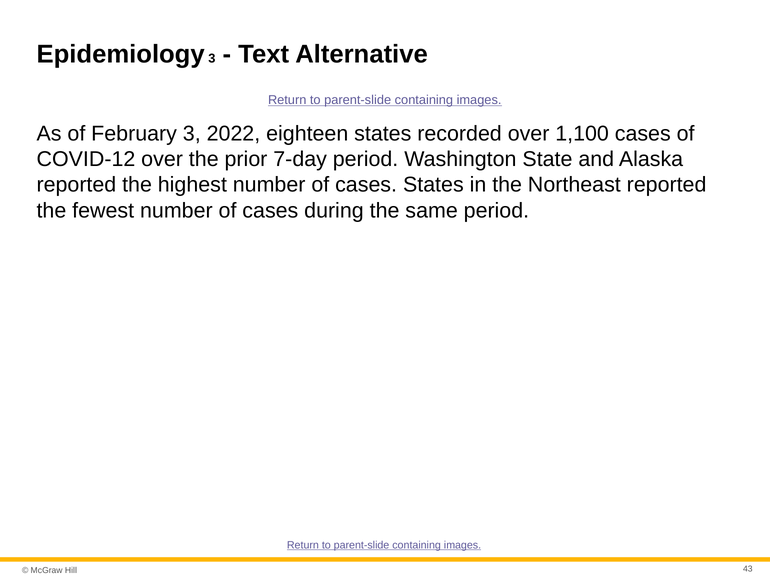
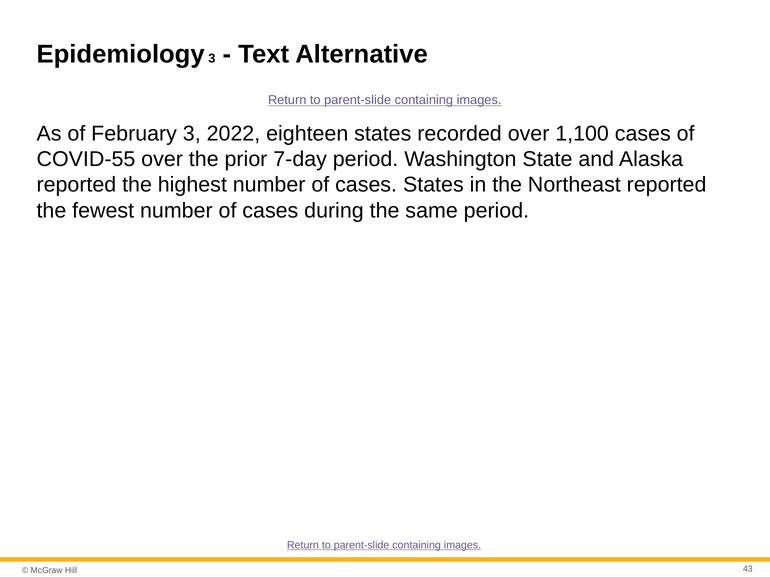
COVID-12: COVID-12 -> COVID-55 (86, 159)
